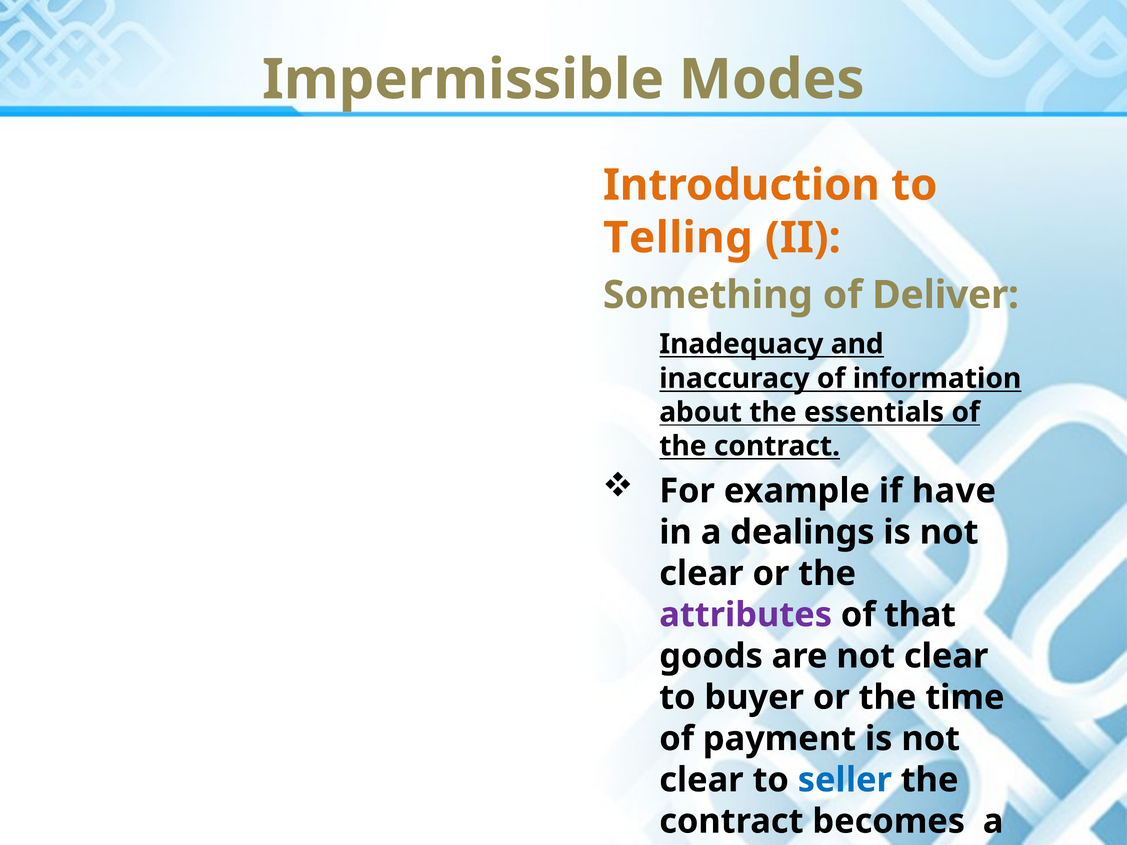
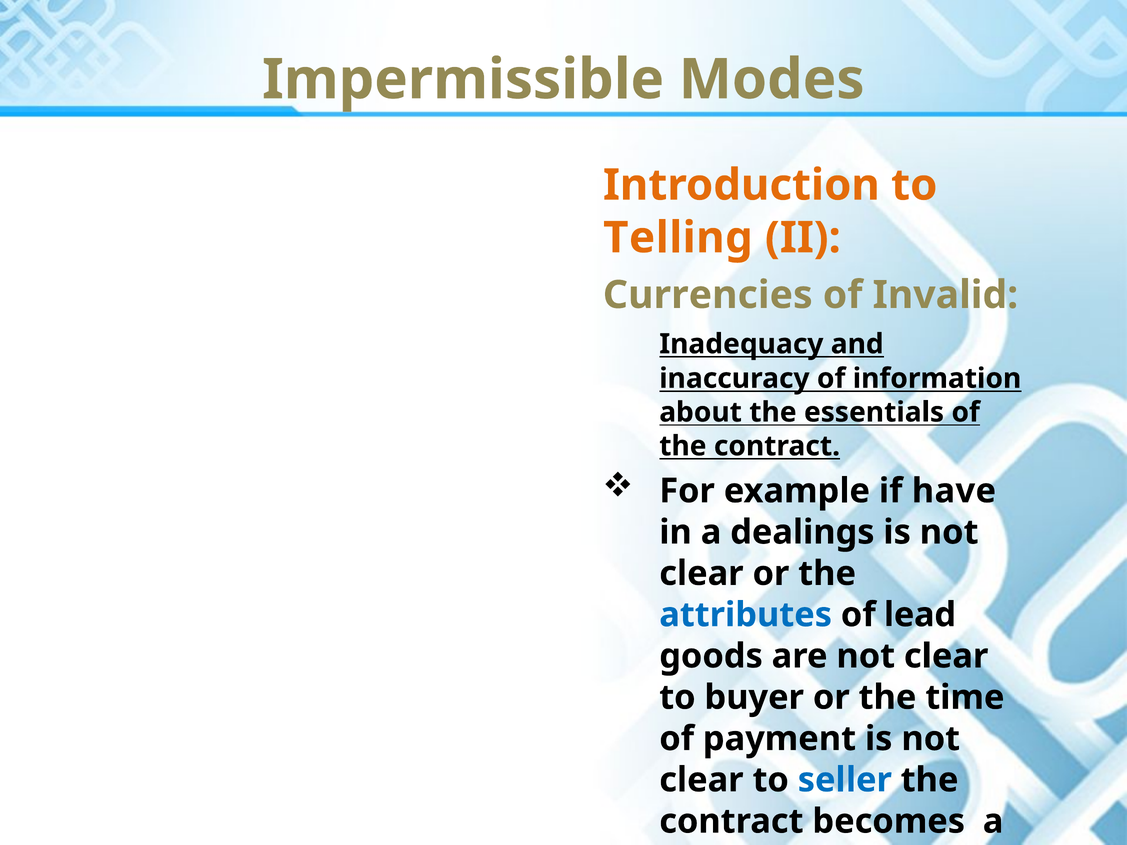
Something: Something -> Currencies (708, 295)
Deliver: Deliver -> Invalid (945, 295)
attributes colour: purple -> blue (746, 615)
that: that -> lead (920, 615)
